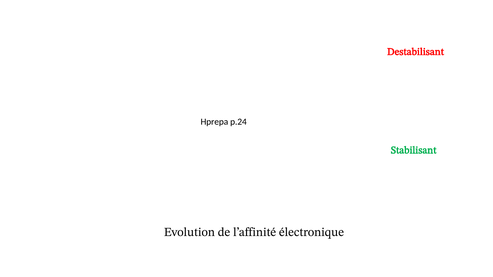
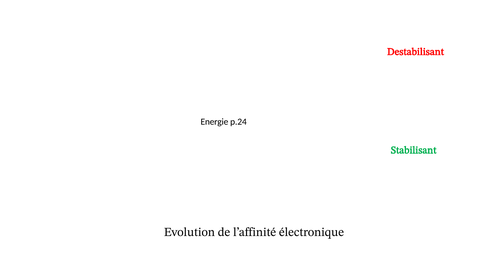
Hprepa: Hprepa -> Energie (214, 122)
